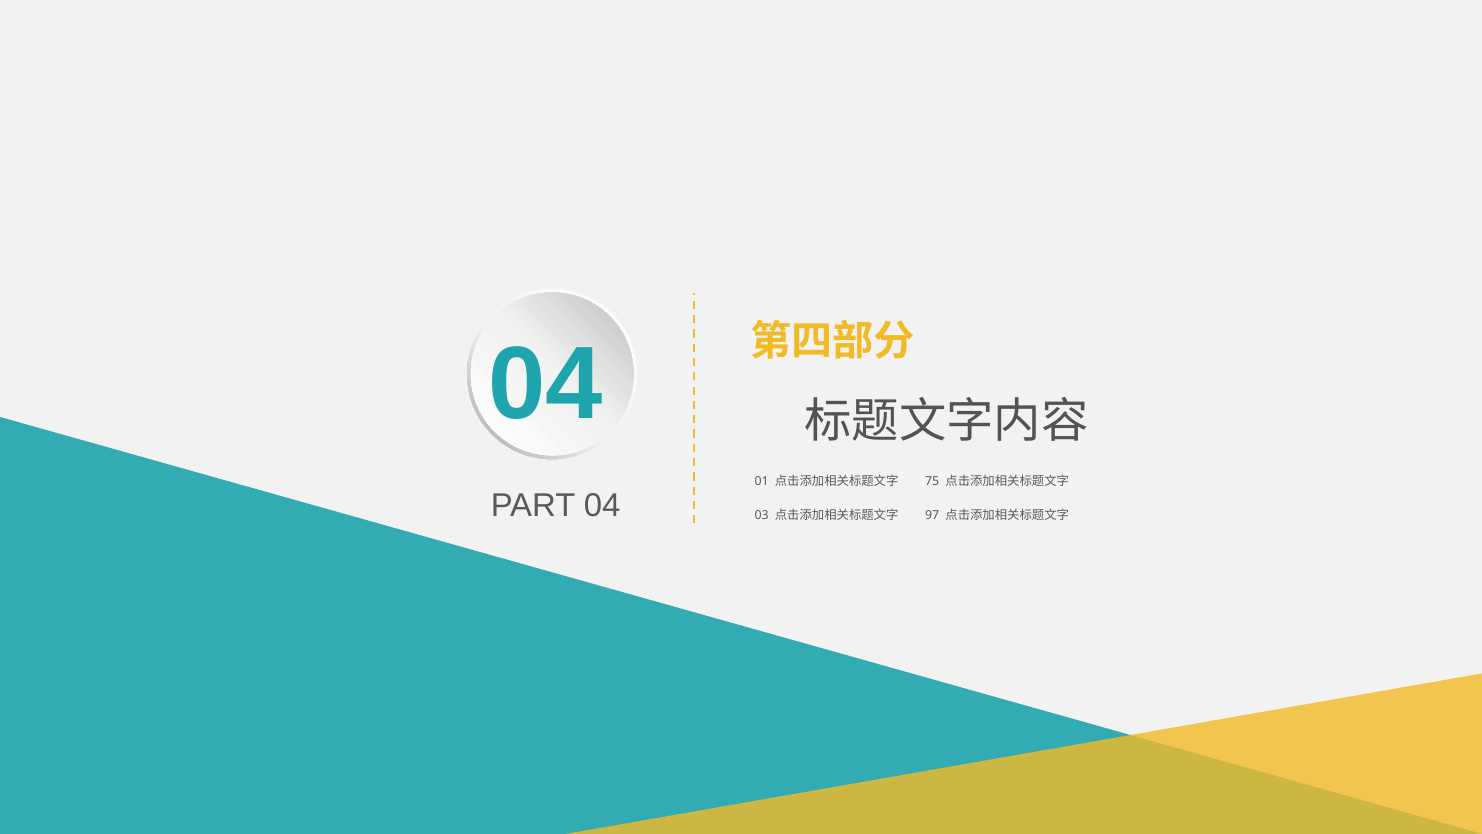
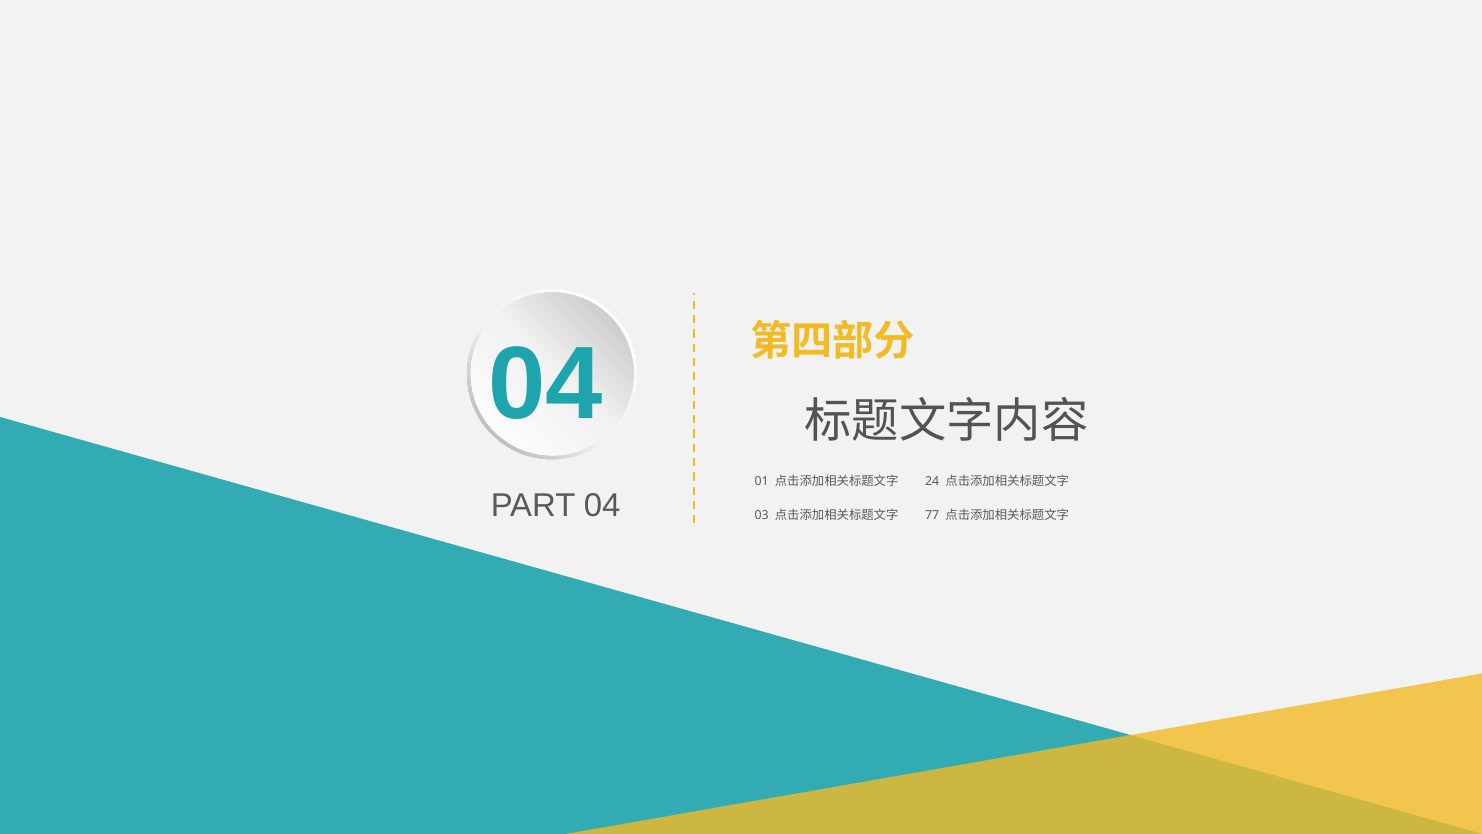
75: 75 -> 24 (932, 482)
97: 97 -> 77 (932, 515)
